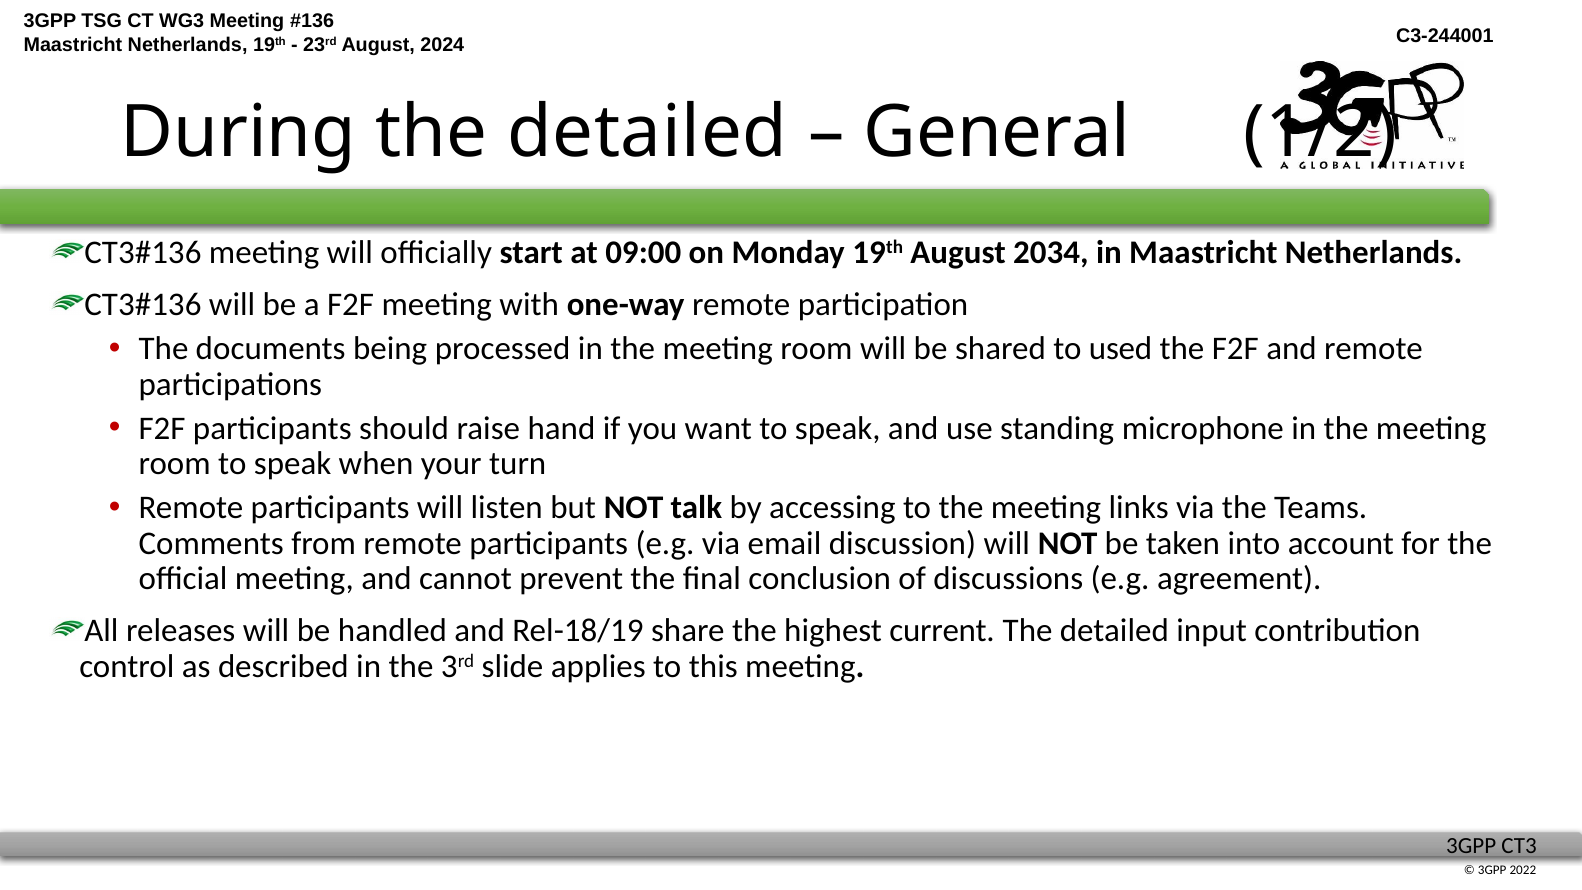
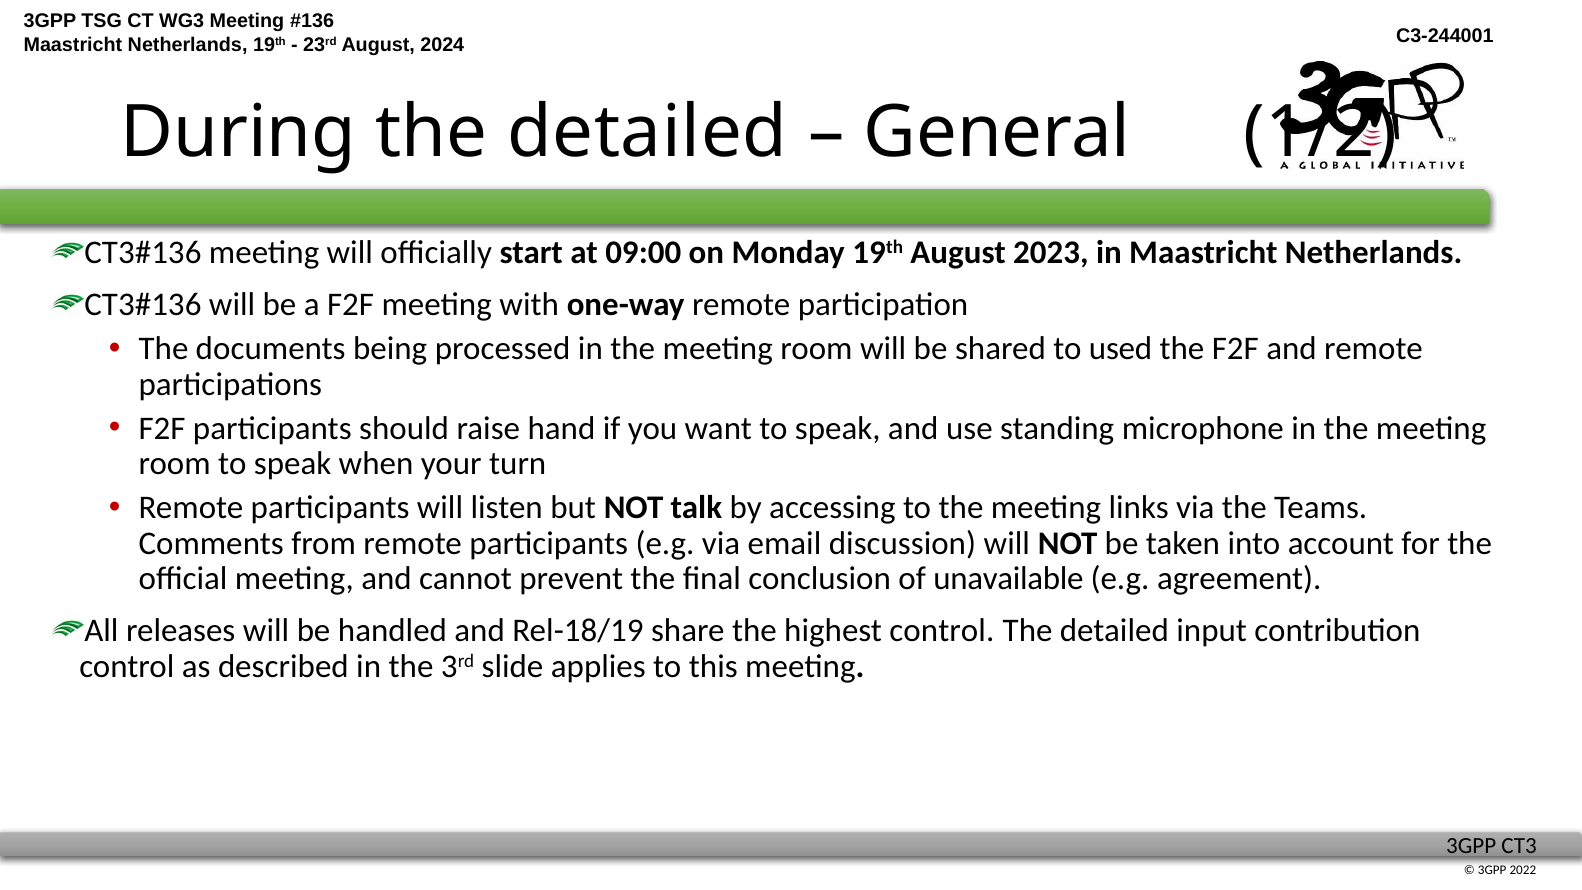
2034: 2034 -> 2023 (1051, 253)
discussions: discussions -> unavailable (1008, 579)
highest current: current -> control (942, 631)
